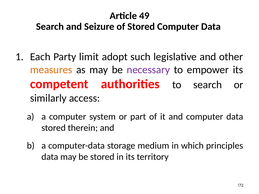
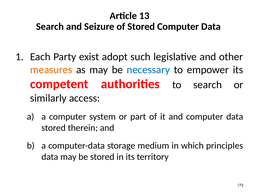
49: 49 -> 13 (144, 16)
limit: limit -> exist (89, 57)
necessary colour: purple -> blue (148, 70)
